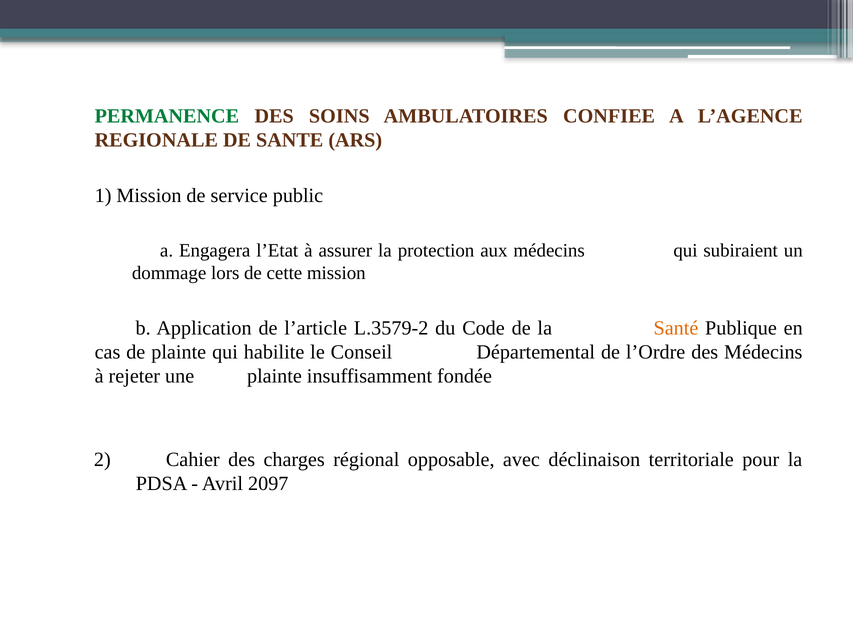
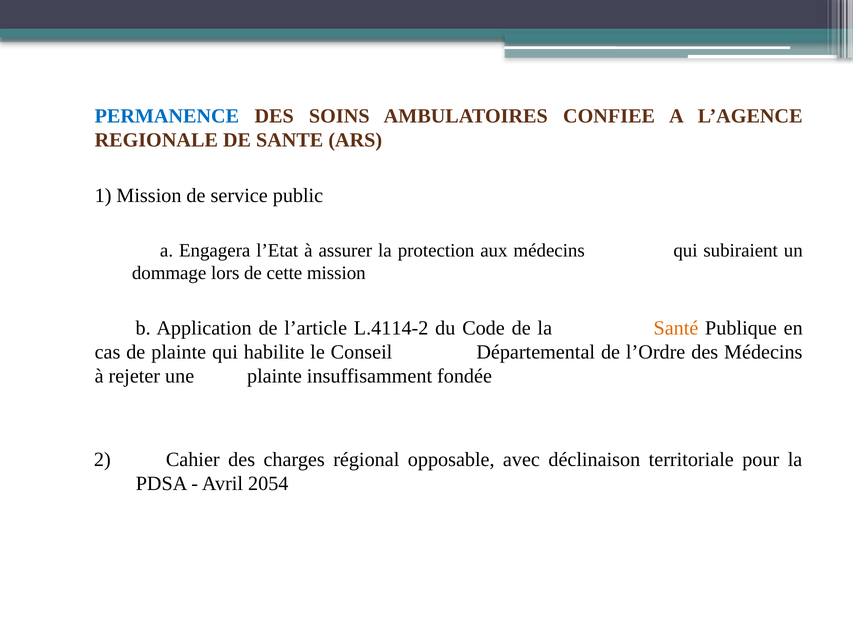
PERMANENCE colour: green -> blue (167, 116)
L.3579-2: L.3579-2 -> L.4114-2 (391, 328)
2097: 2097 -> 2054 (268, 484)
